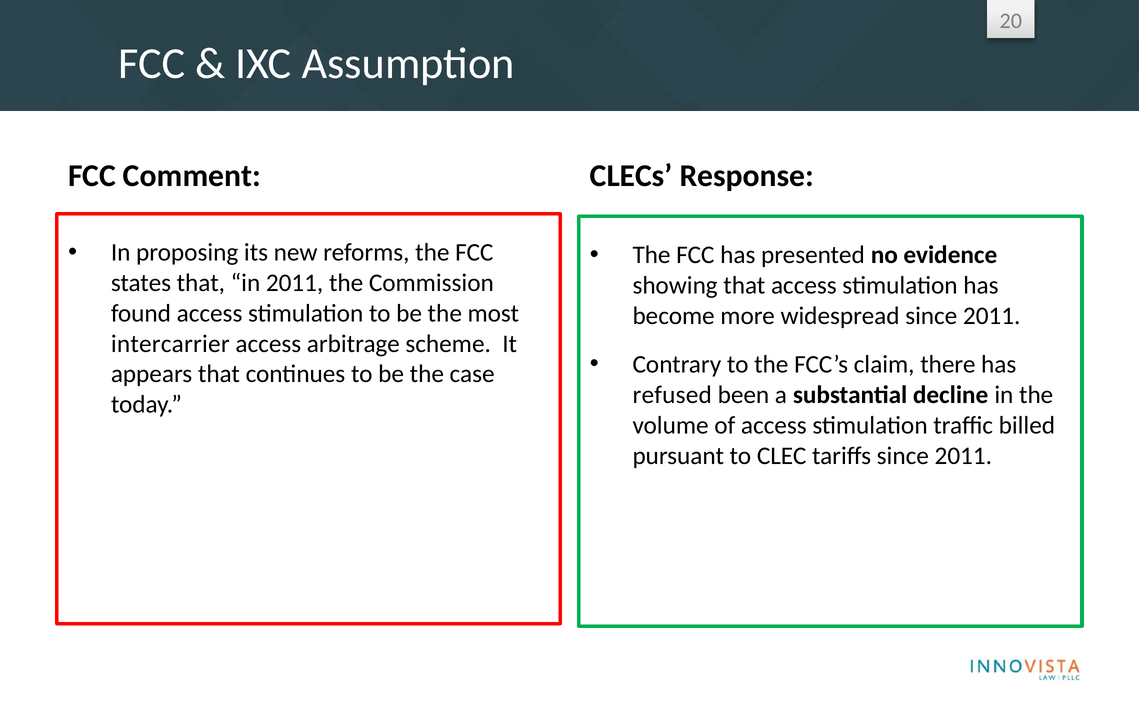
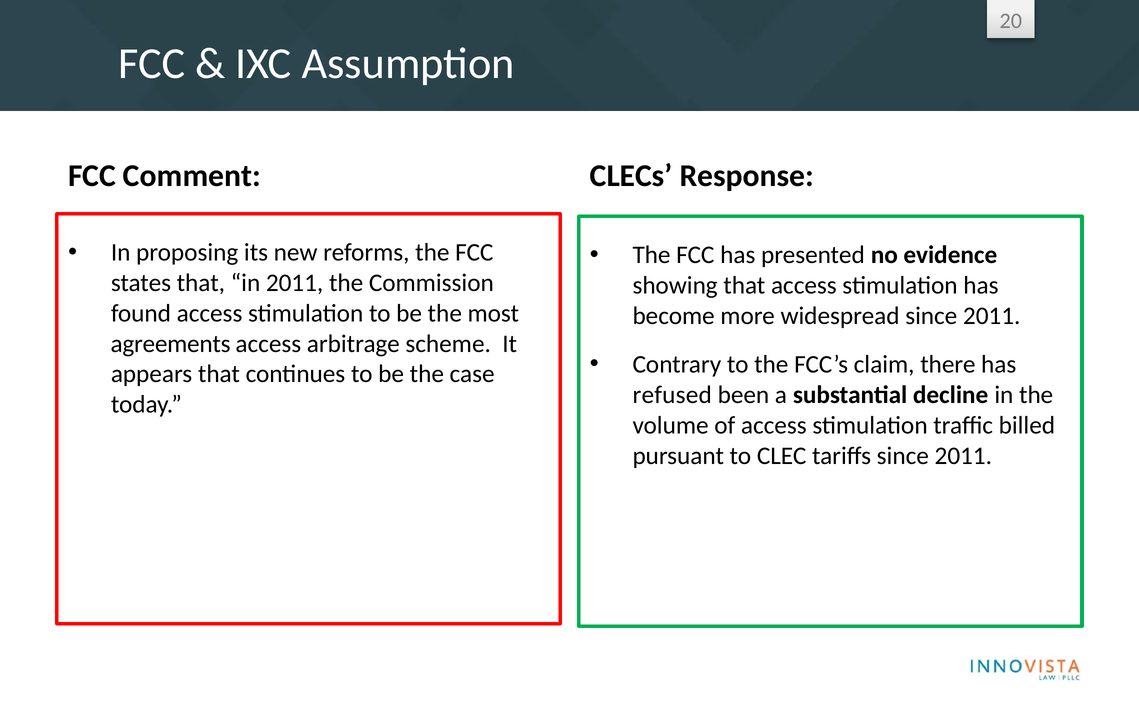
intercarrier: intercarrier -> agreements (171, 344)
